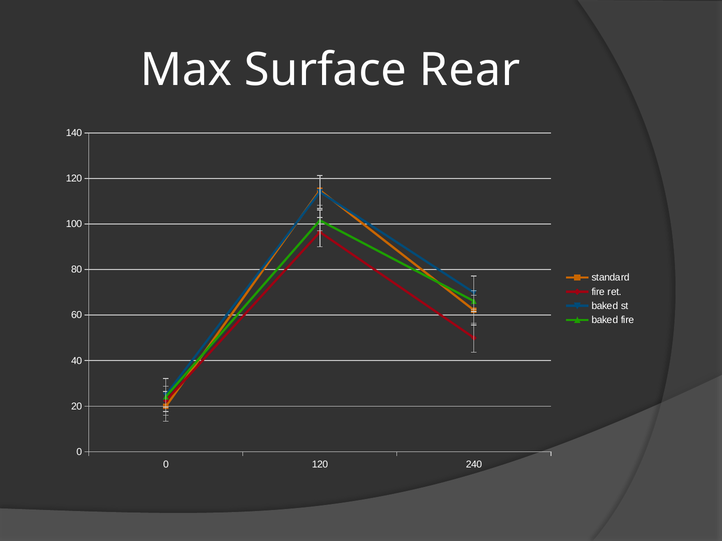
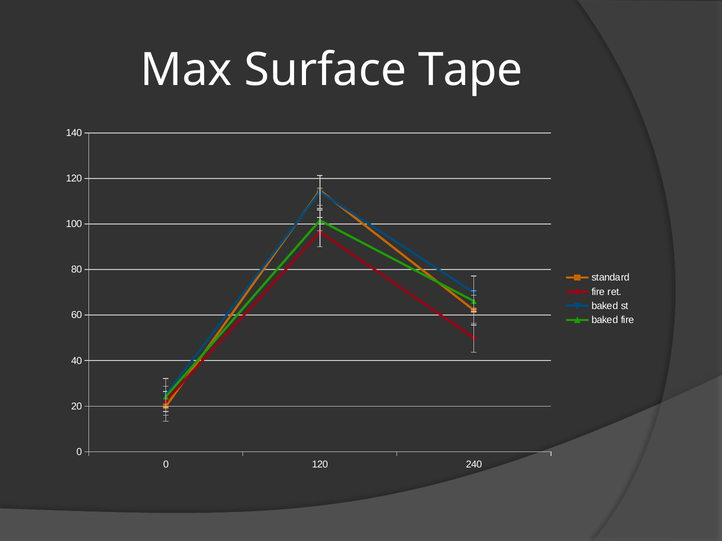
Rear: Rear -> Tape (470, 70)
